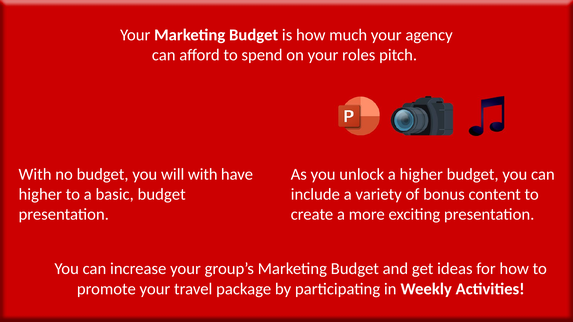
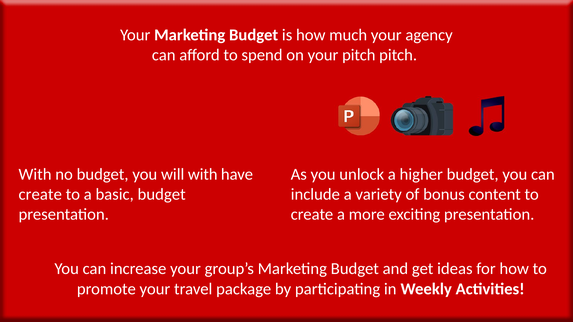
your roles: roles -> pitch (359, 55)
higher: higher -> create (40, 195)
